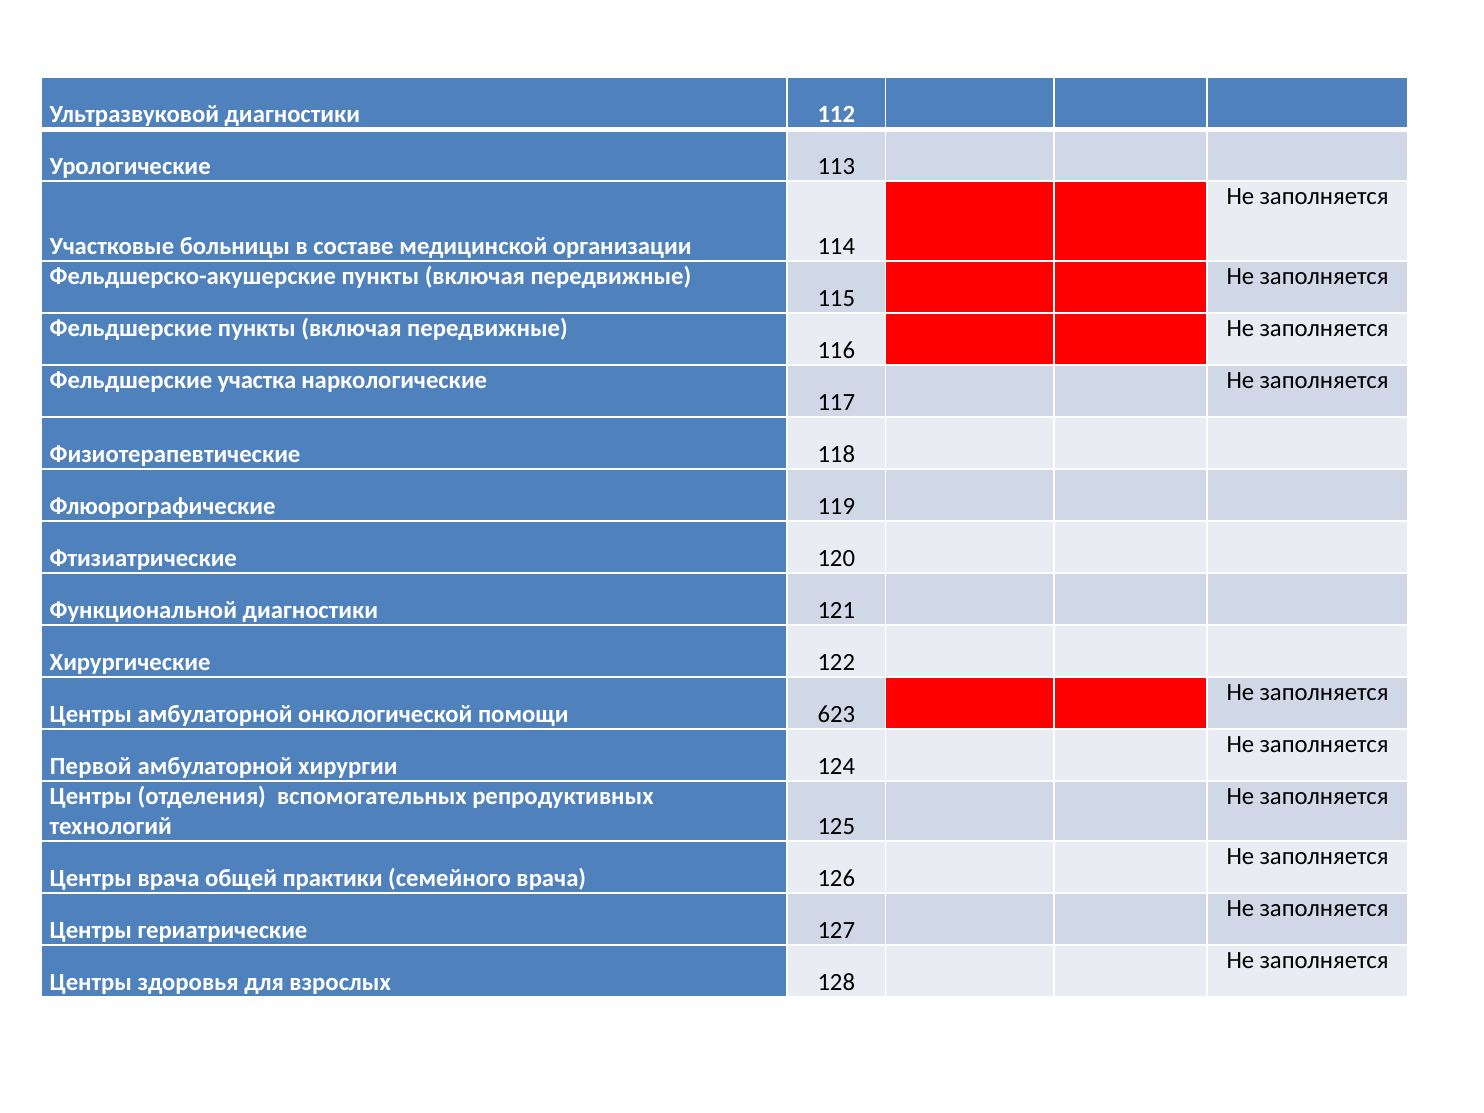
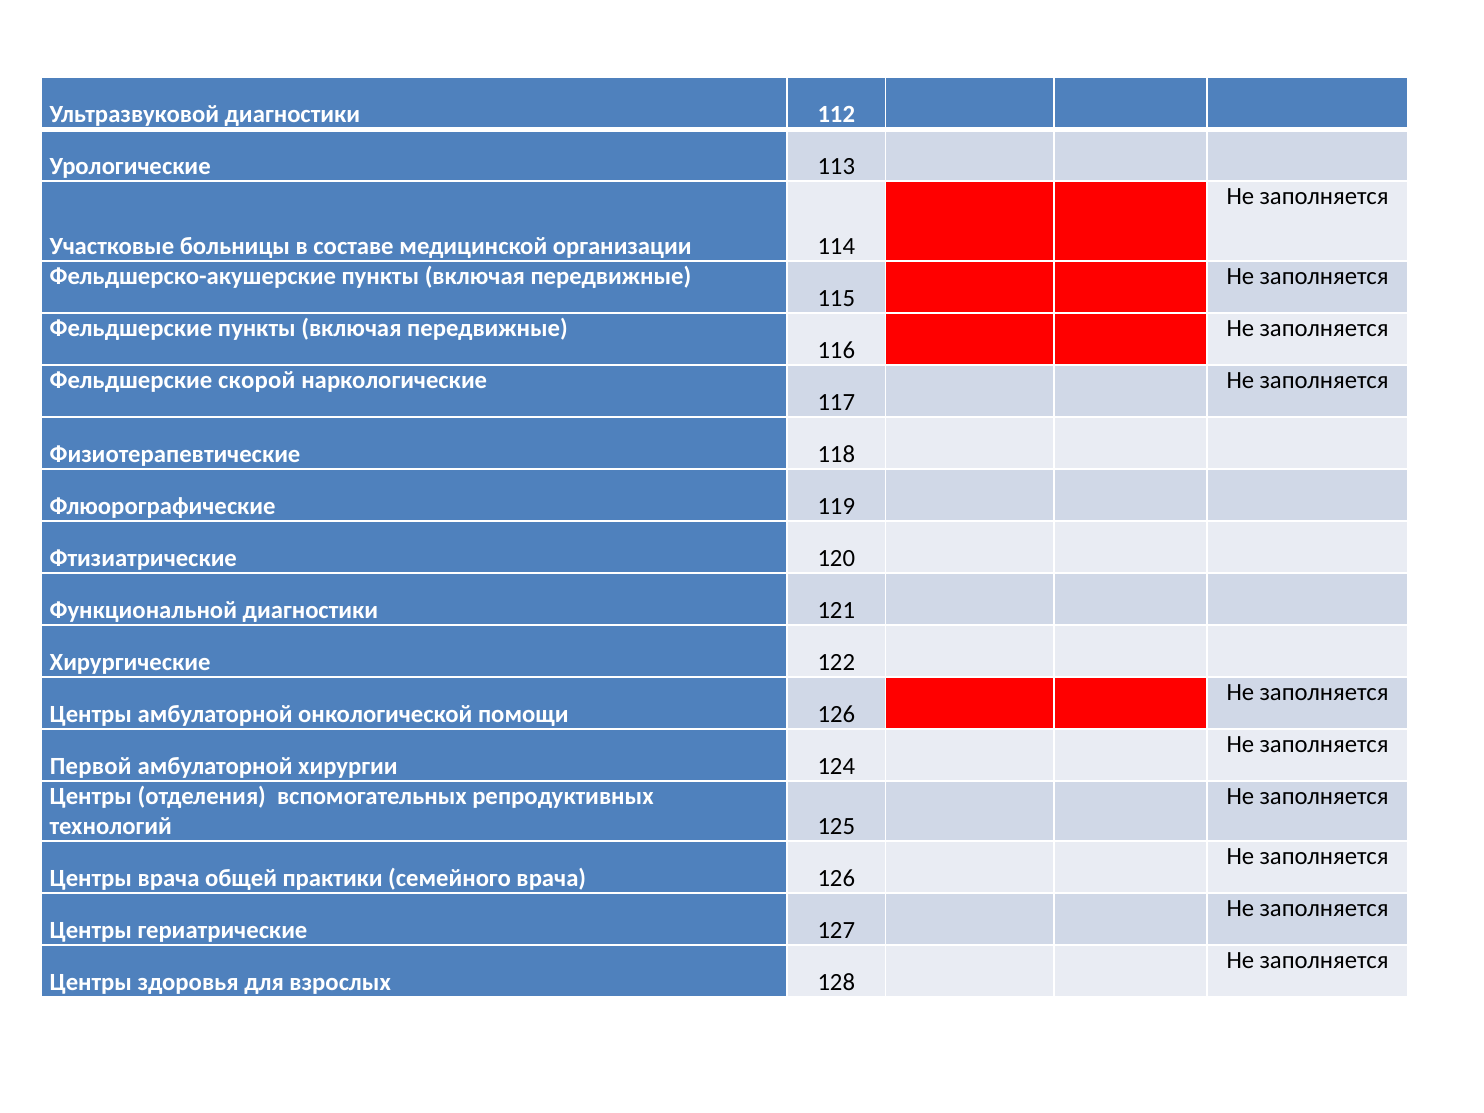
участка: участка -> скорой (257, 380)
помощи 623: 623 -> 126 (836, 714)
